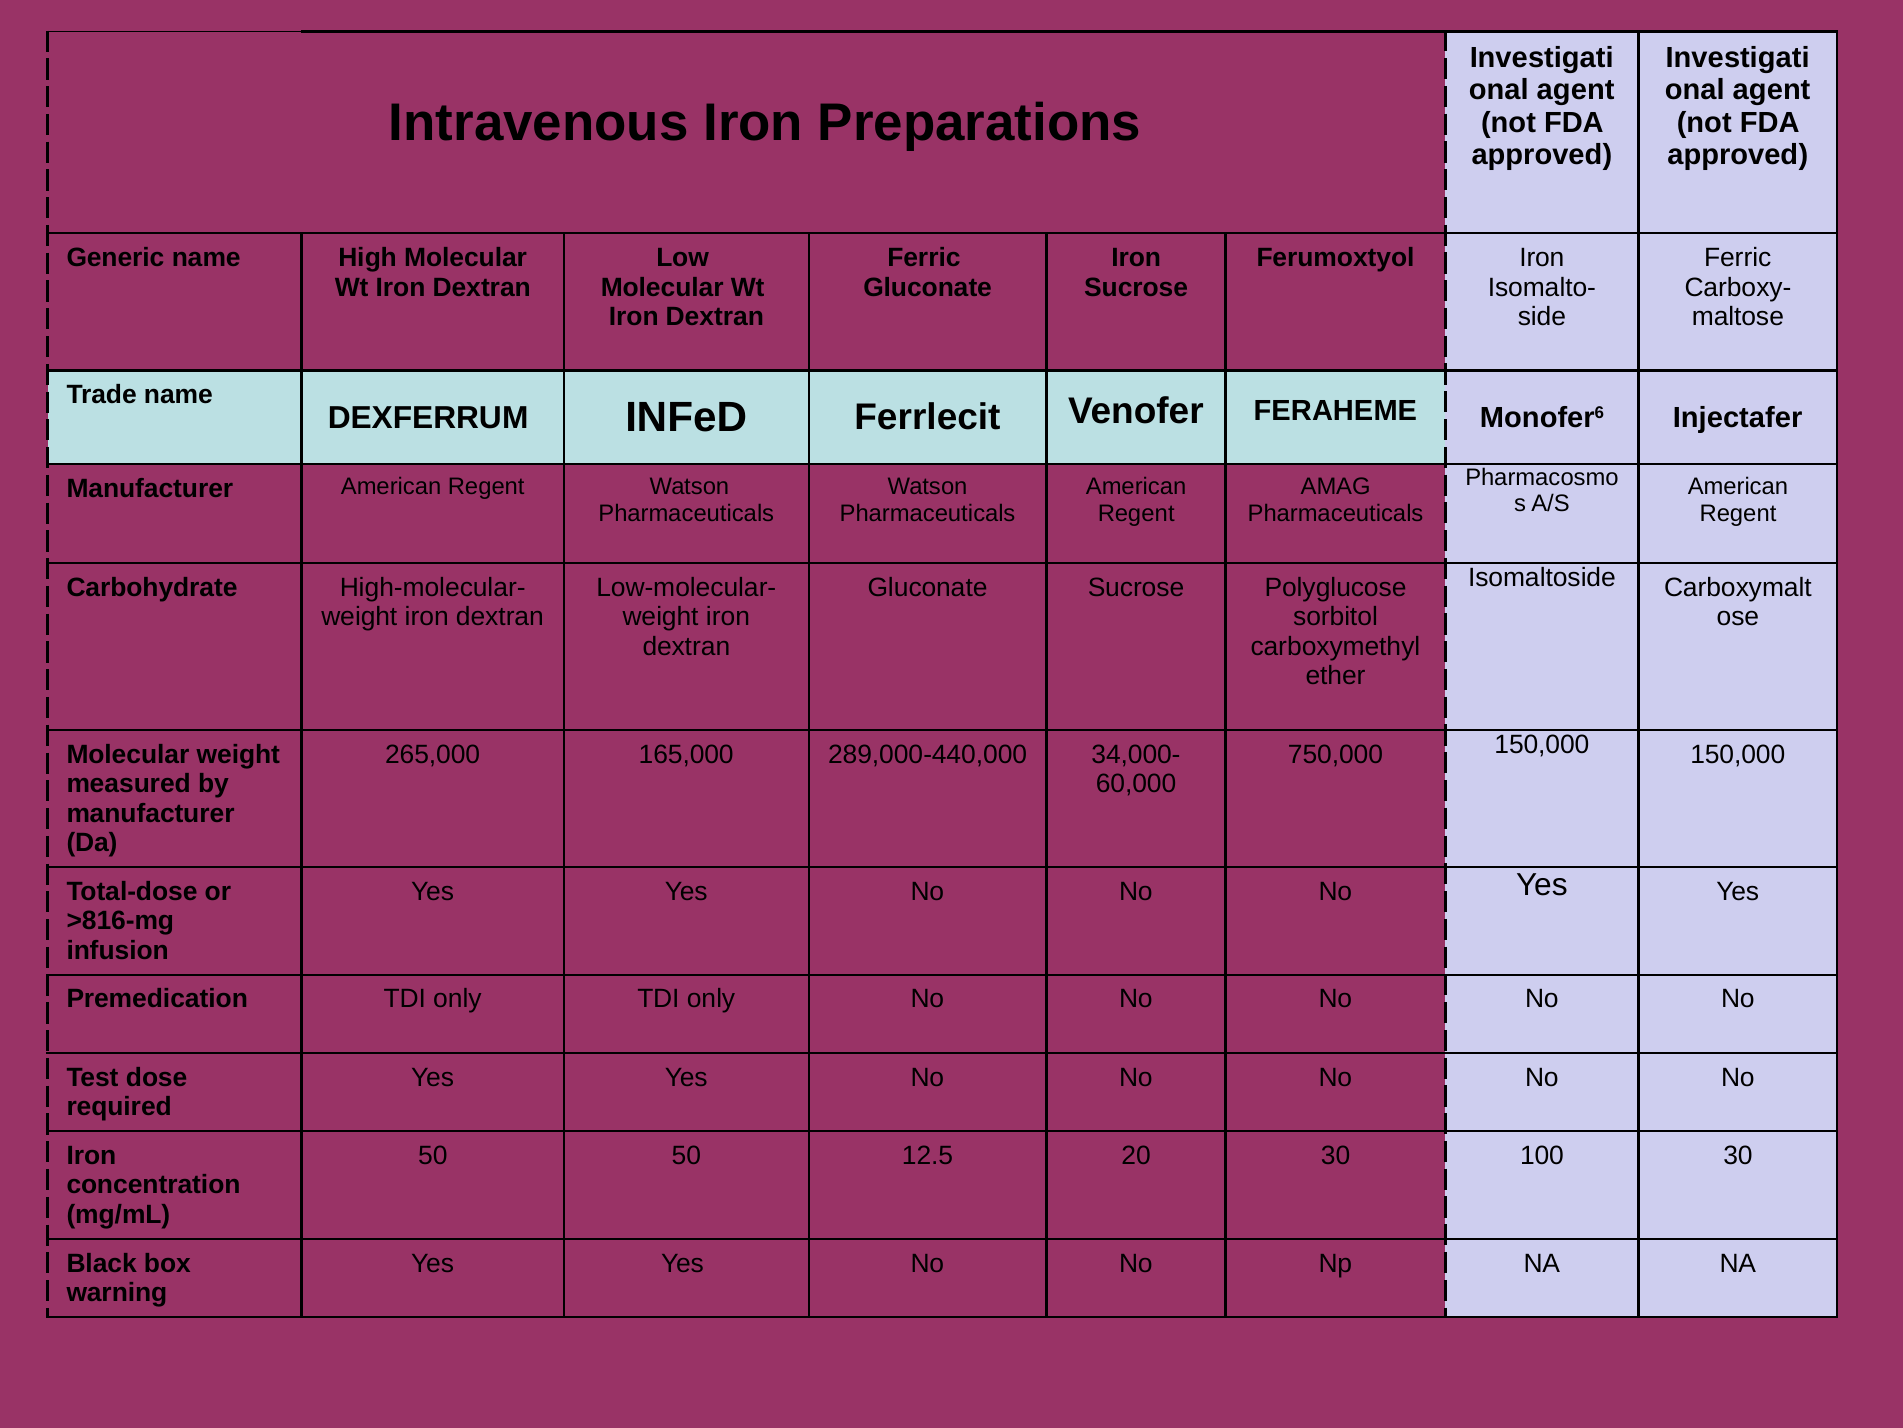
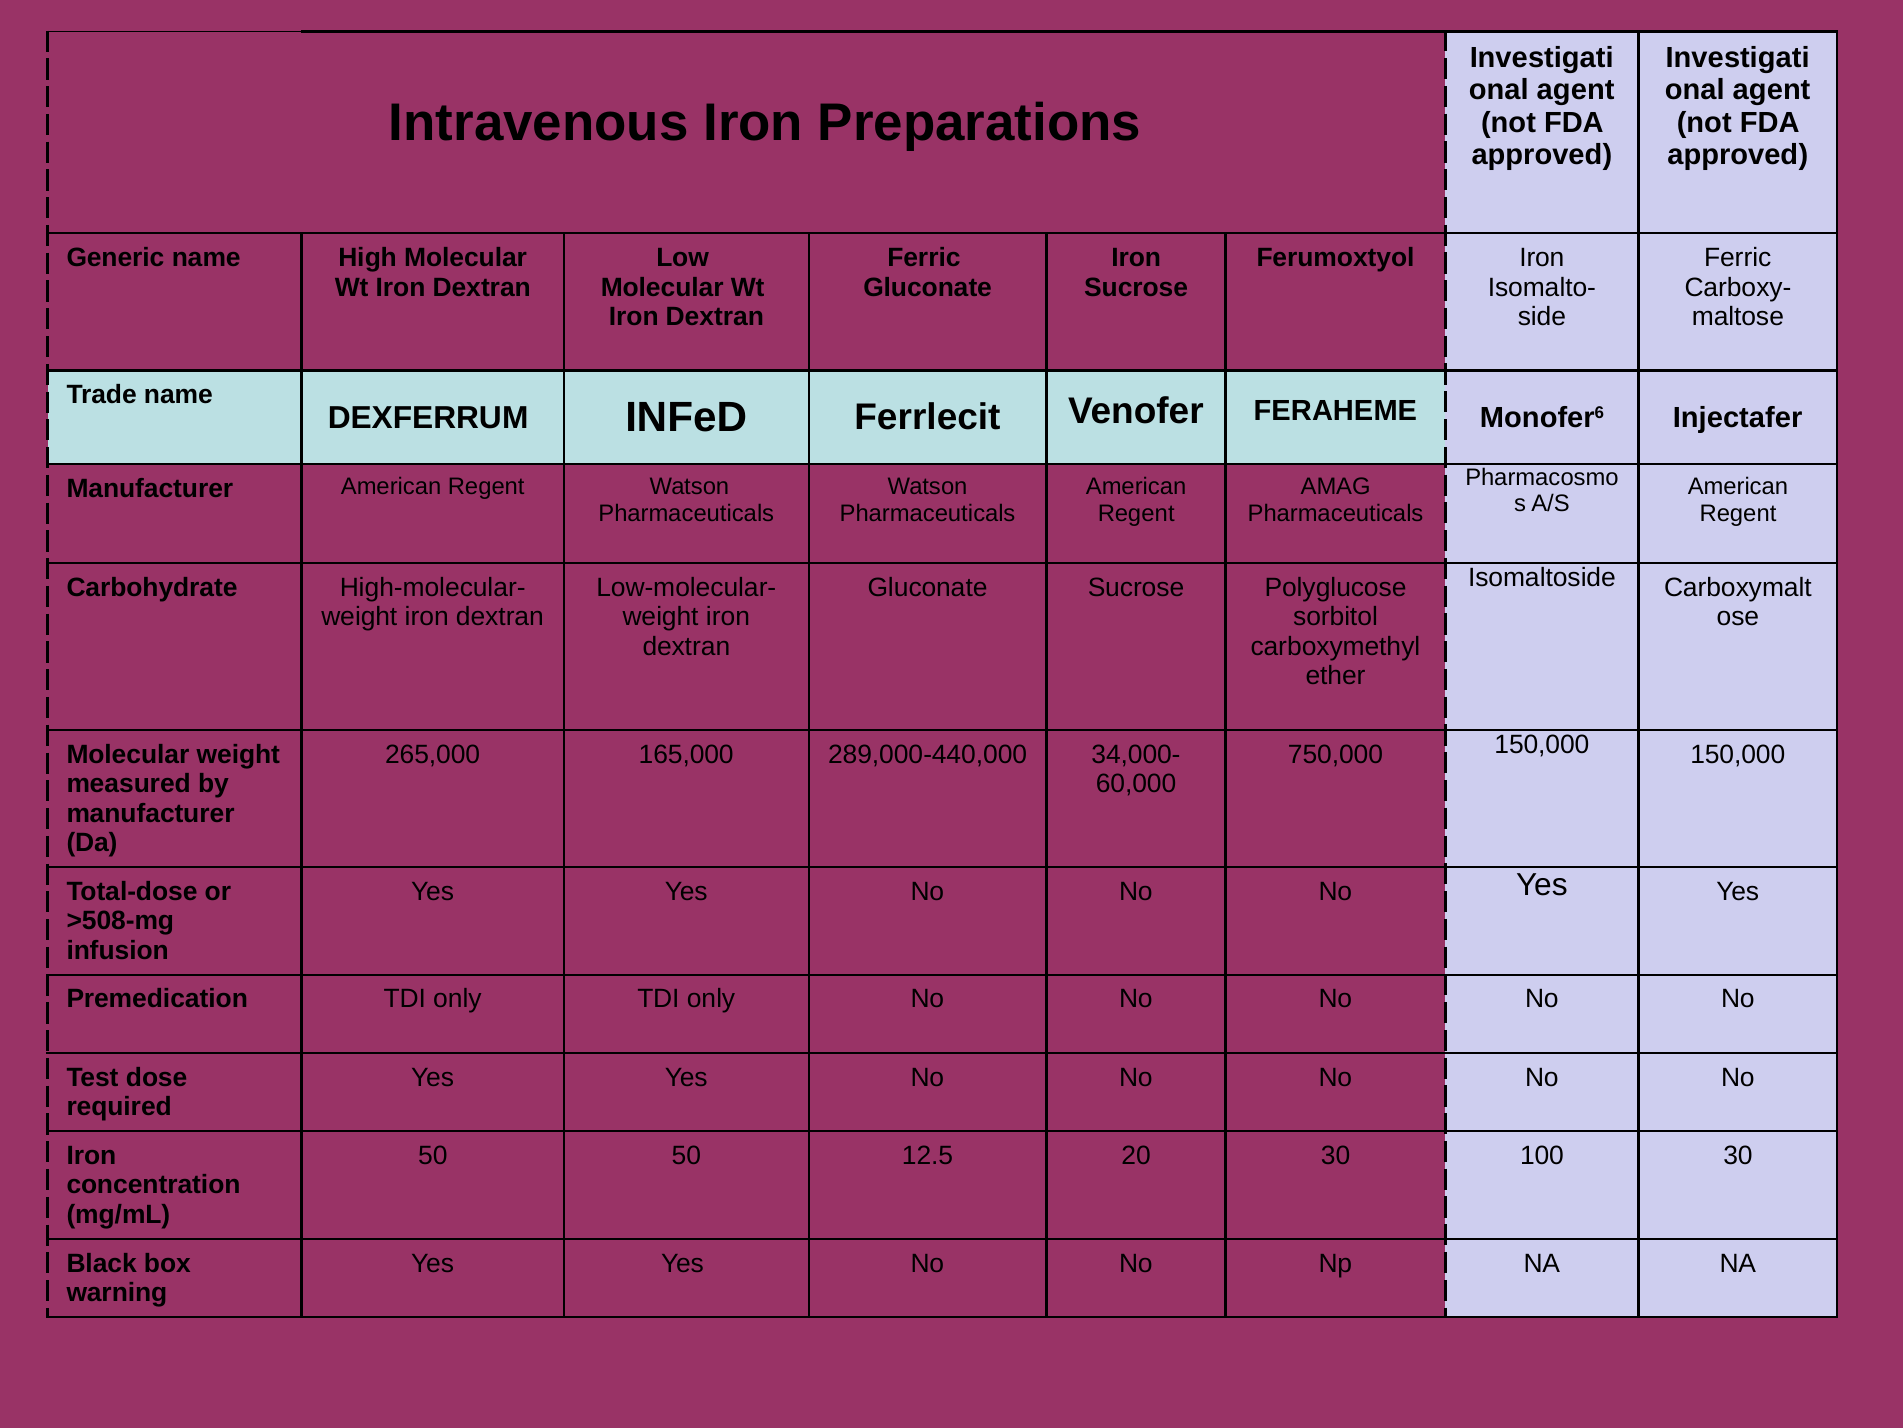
>816-mg: >816-mg -> >508-mg (120, 921)
